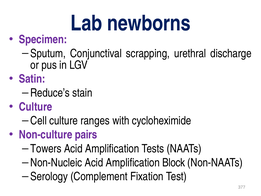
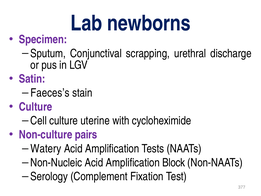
Reduce’s: Reduce’s -> Faeces’s (50, 93)
ranges: ranges -> uterine (95, 121)
Towers: Towers -> Watery (46, 148)
